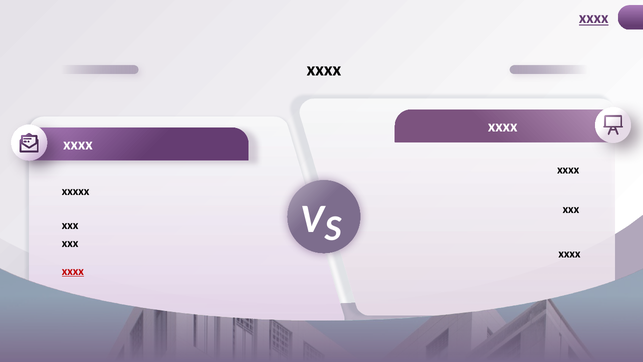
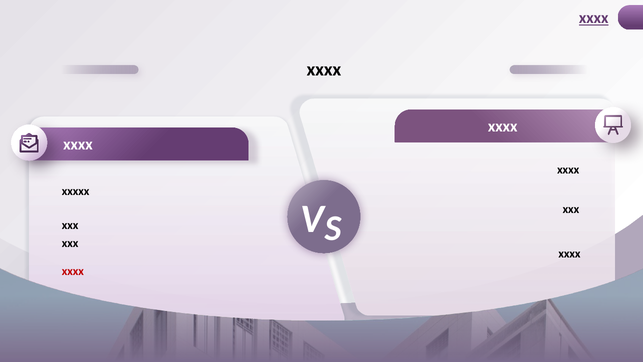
xxxx underline: present -> none (73, 271)
